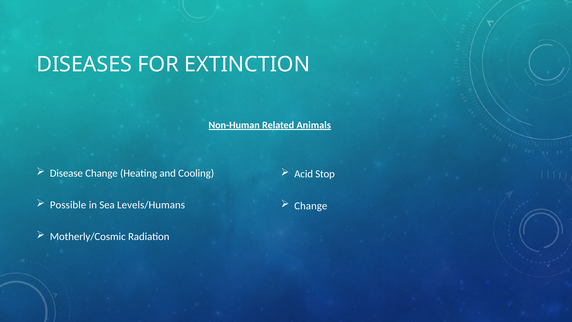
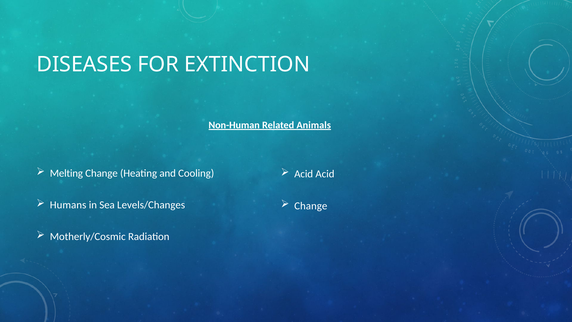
Disease: Disease -> Melting (66, 173)
Acid Stop: Stop -> Acid (325, 174)
Possible: Possible -> Humans (68, 205)
Levels/Humans: Levels/Humans -> Levels/Changes (151, 205)
